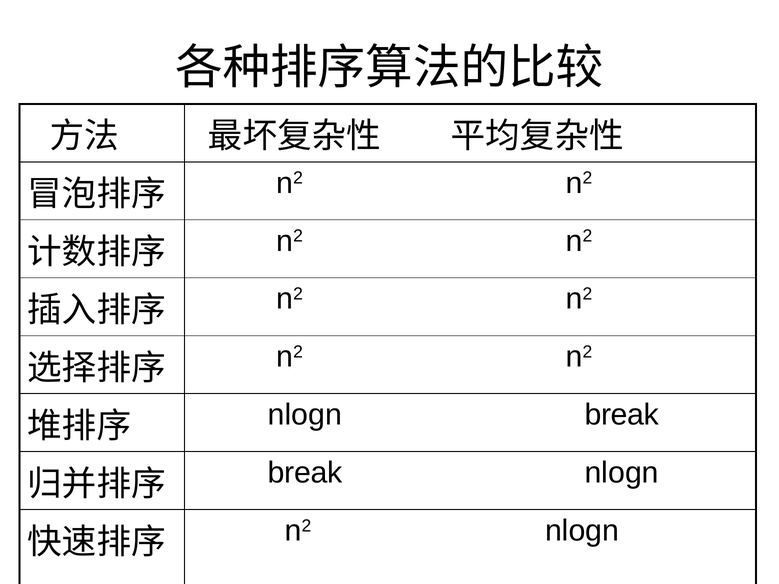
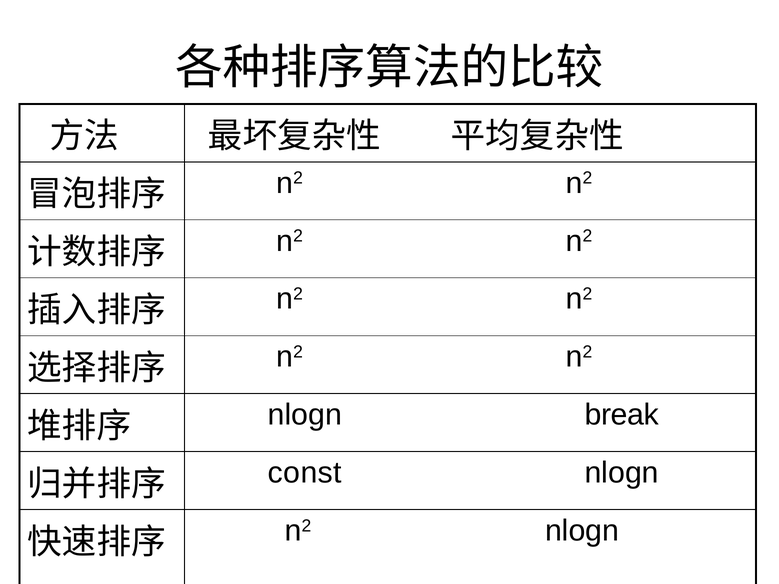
break: break -> const (305, 473)
